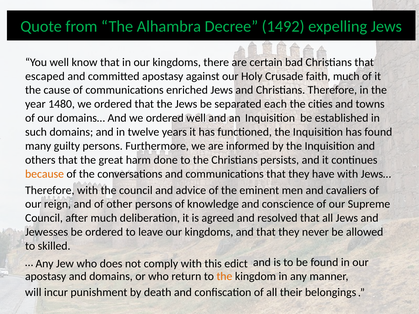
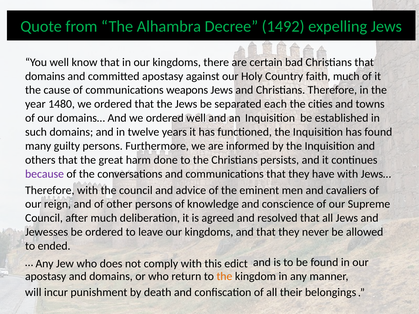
escaped: escaped -> domains (45, 76)
Crusade: Crusade -> Country (284, 76)
enriched: enriched -> weapons (187, 90)
because colour: orange -> purple (45, 174)
skilled: skilled -> ended (54, 246)
